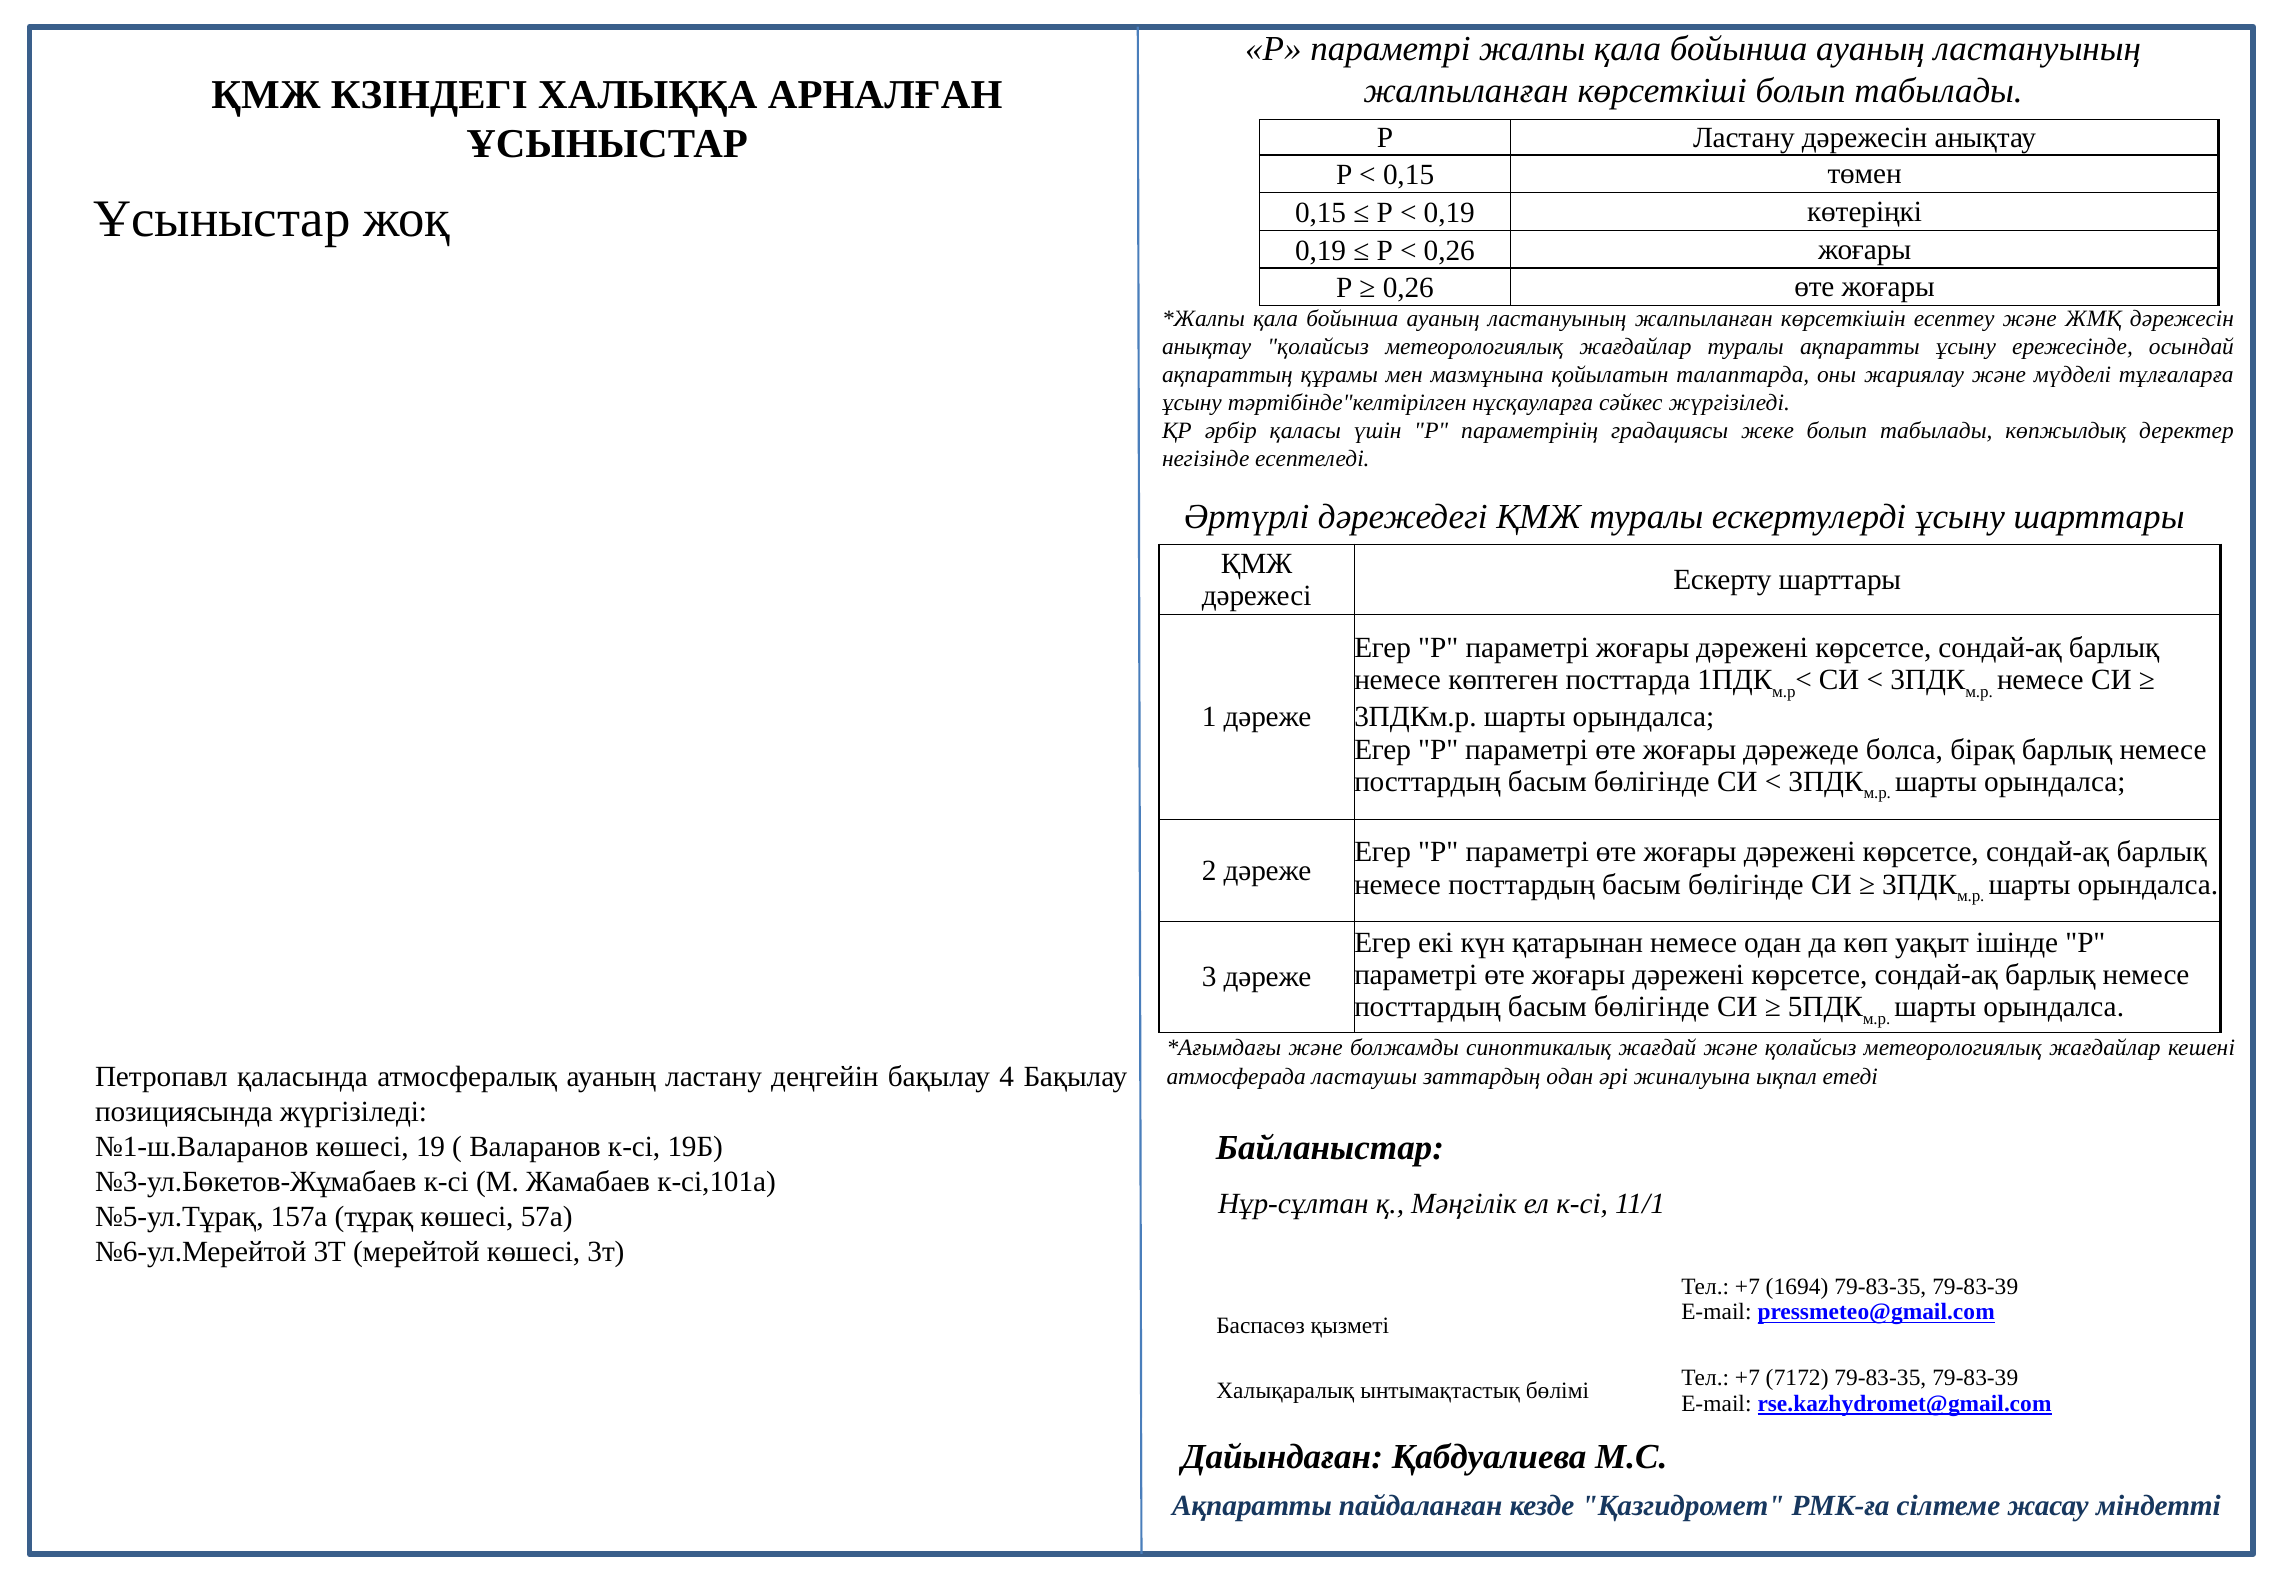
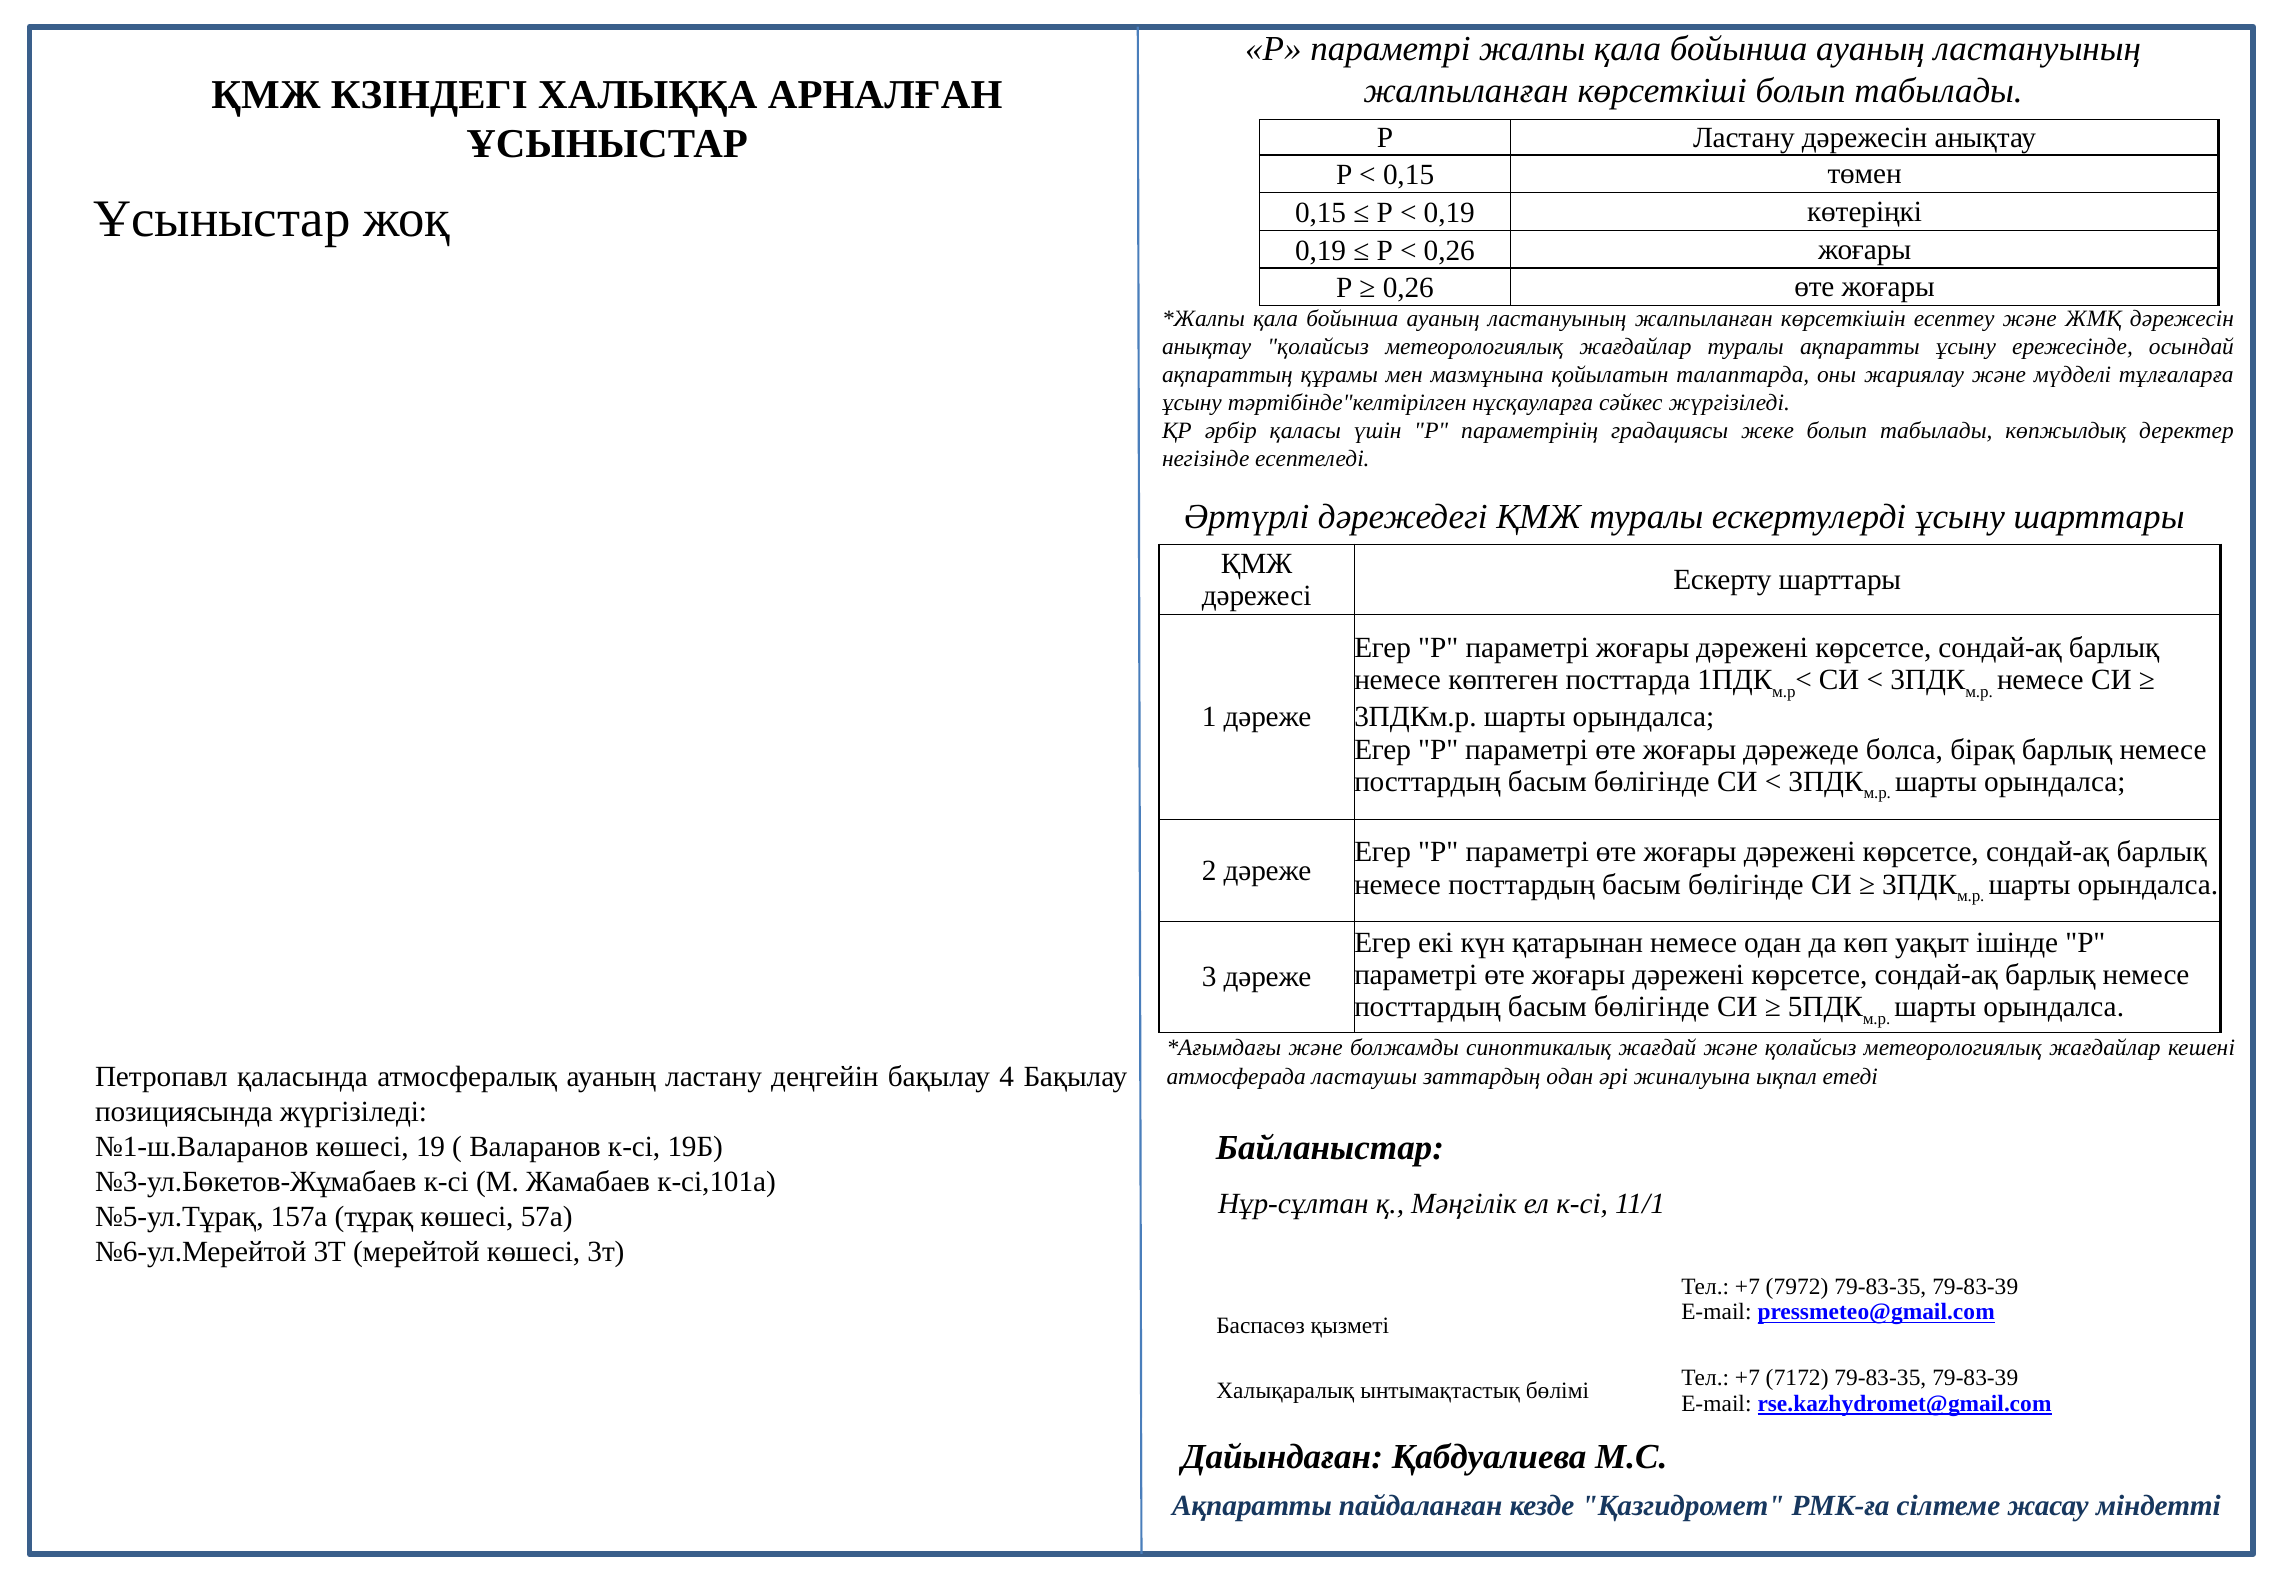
1694: 1694 -> 7972 (1797, 1286)
